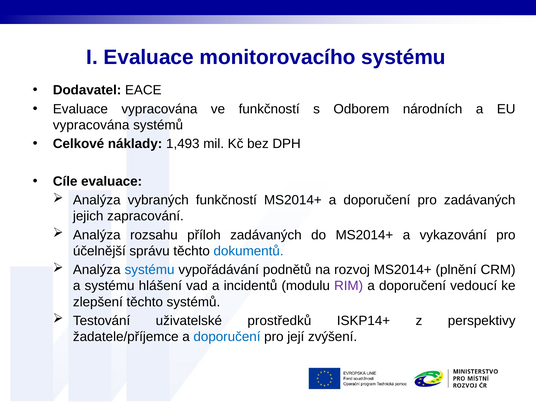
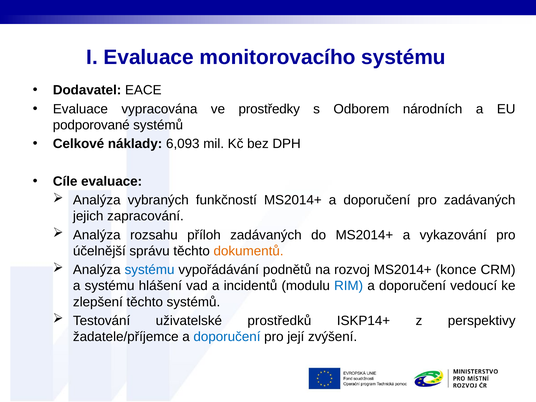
ve funkčností: funkčností -> prostředky (269, 109)
vypracována: vypracována -> podporované (91, 125)
1,493: 1,493 -> 6,093 (183, 144)
dokumentů colour: blue -> orange (249, 251)
plnění: plnění -> konce (456, 270)
RIM colour: purple -> blue (349, 286)
